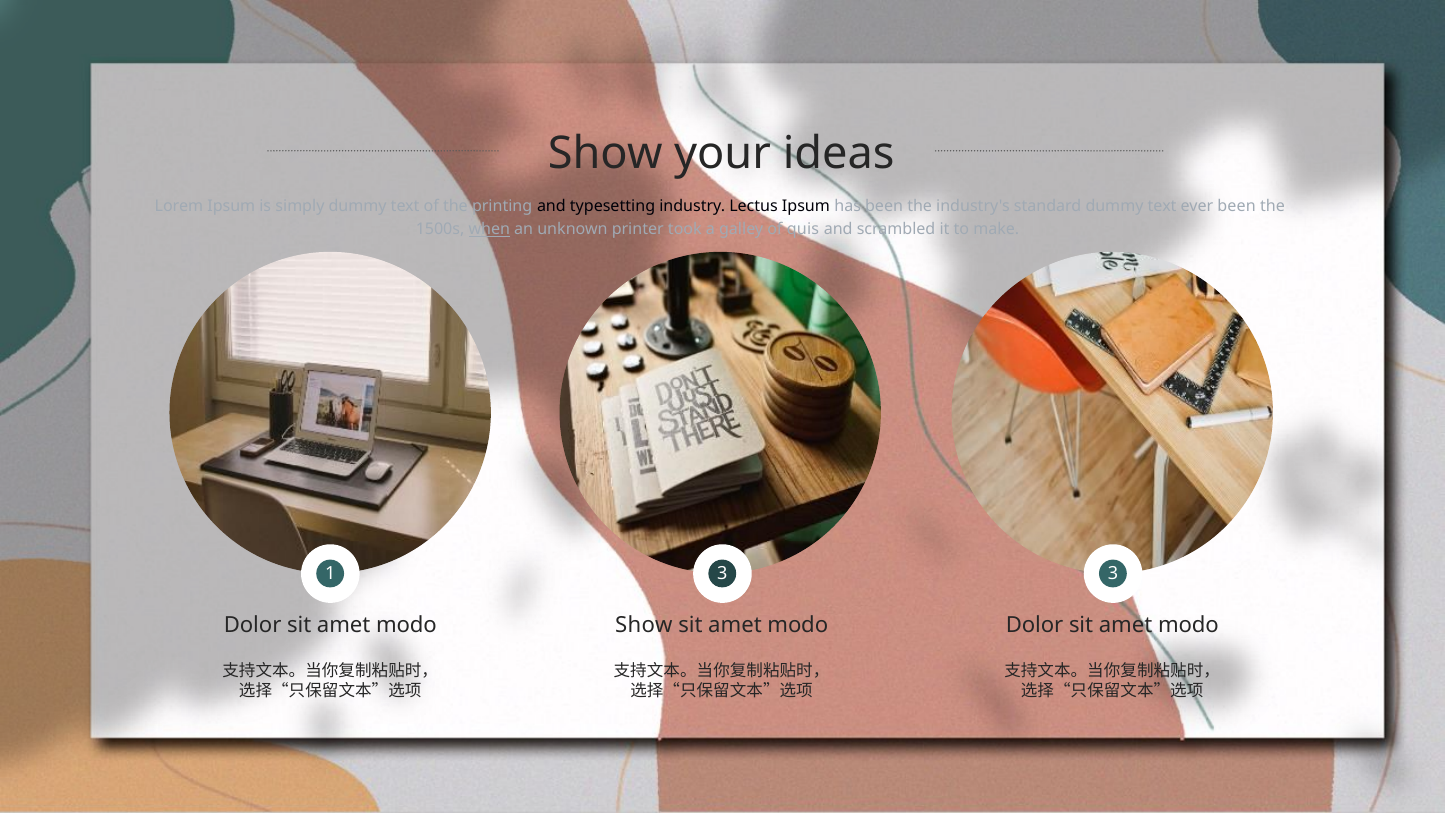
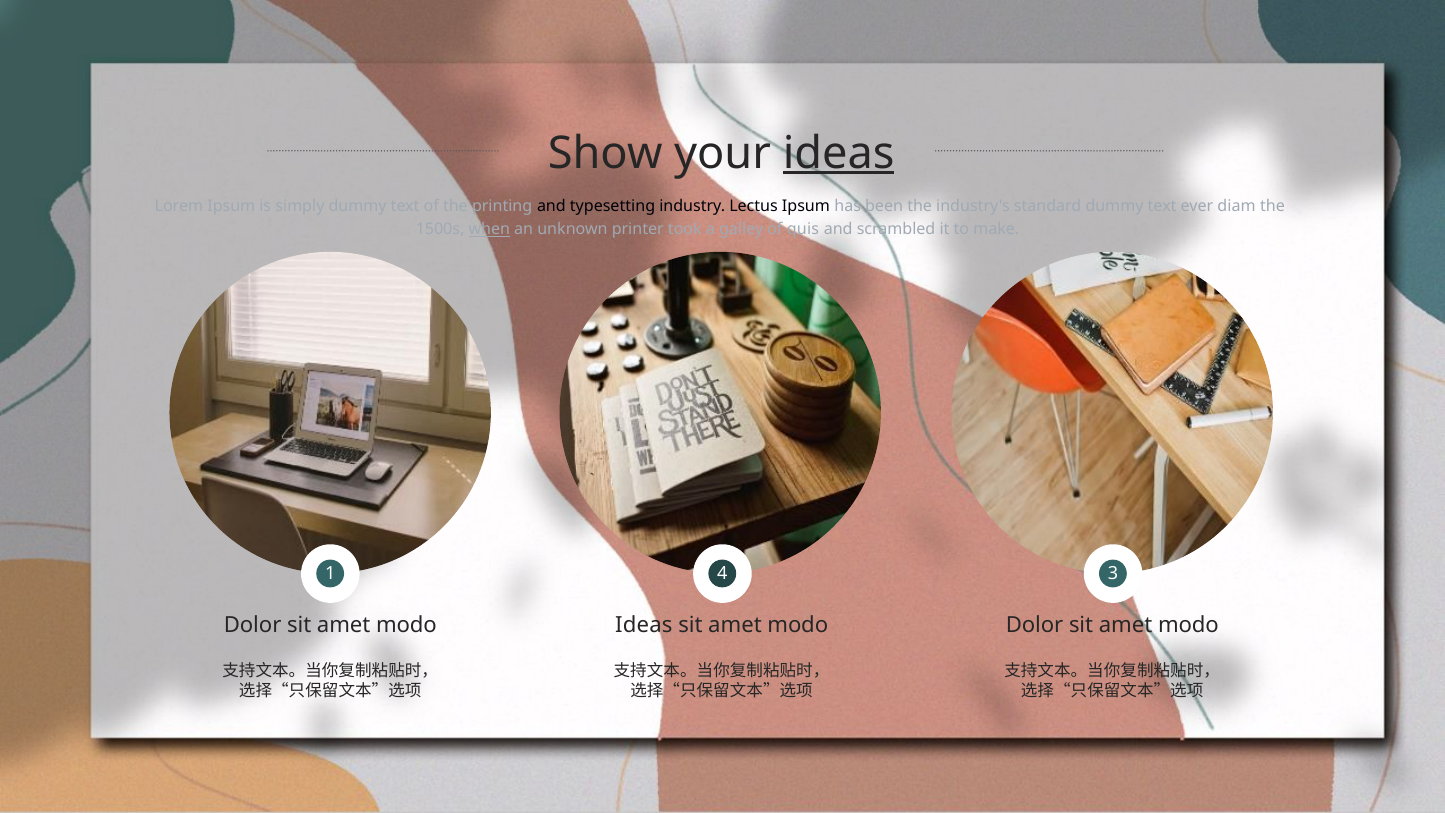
ideas underline: none -> present (839, 153)
ever been: been -> diam (1237, 206)
1 3: 3 -> 4 (722, 573)
Show: Show -> Ideas (644, 625)
